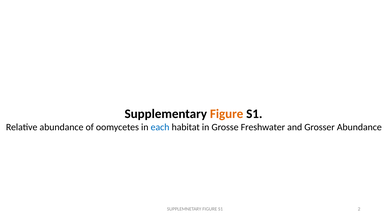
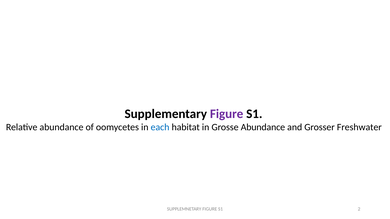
Figure colour: orange -> purple (227, 114)
Grosse Freshwater: Freshwater -> Abundance (263, 127)
Grosser Abundance: Abundance -> Freshwater (359, 127)
